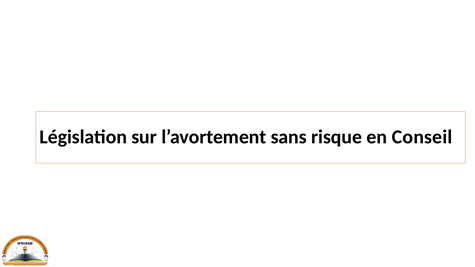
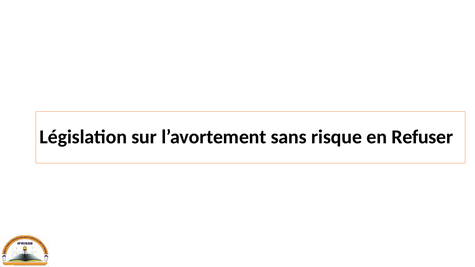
Conseil: Conseil -> Refuser (422, 137)
